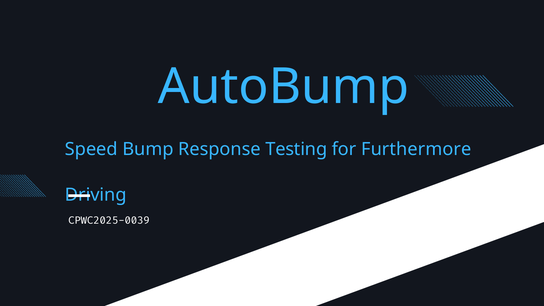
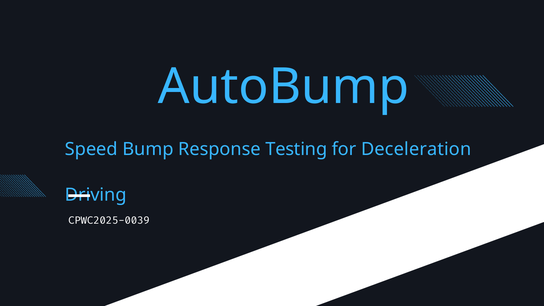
Furthermore: Furthermore -> Deceleration (416, 149)
